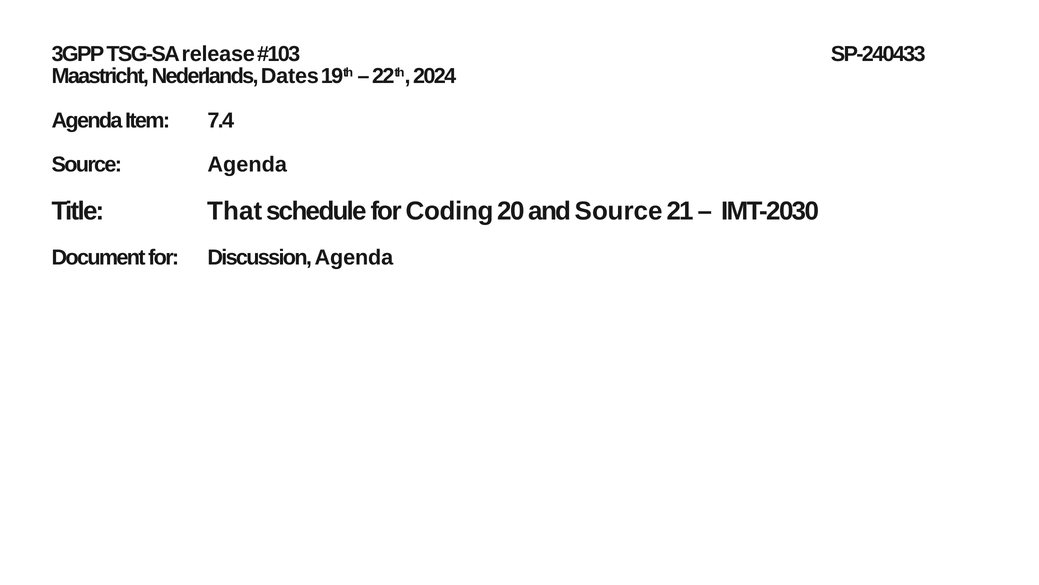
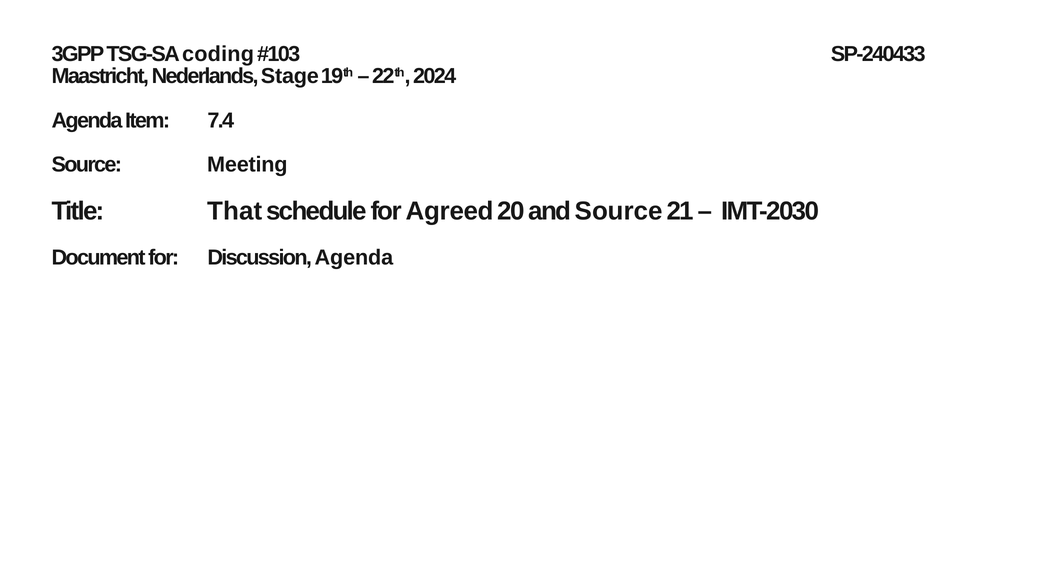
release: release -> coding (218, 54)
Dates: Dates -> Stage (290, 76)
Source Agenda: Agenda -> Meeting (247, 165)
Coding: Coding -> Agreed (450, 211)
